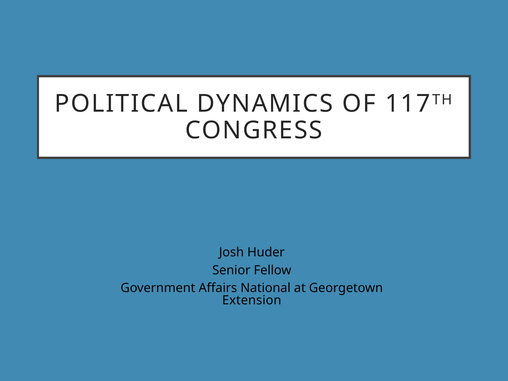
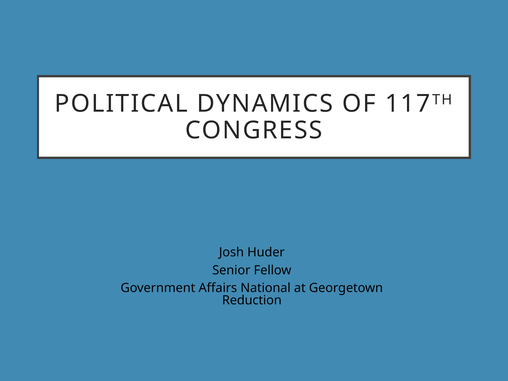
Extension: Extension -> Reduction (252, 300)
